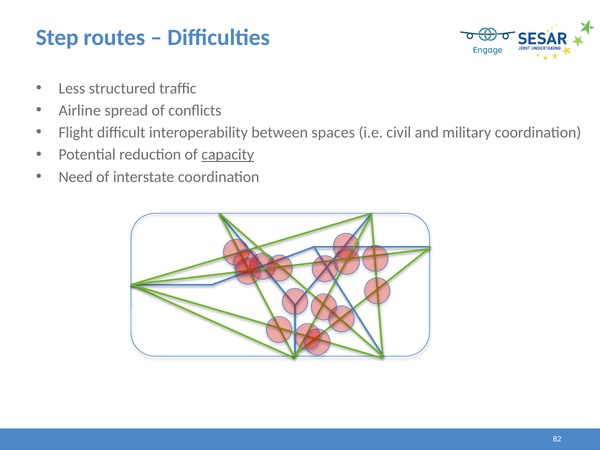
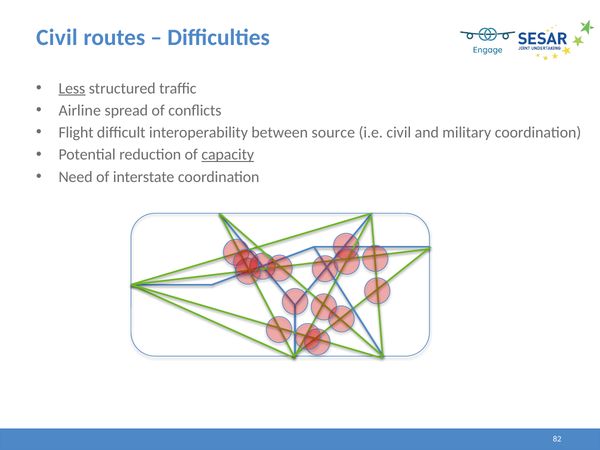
Step: Step -> Civil (57, 37)
Less underline: none -> present (72, 88)
spaces: spaces -> source (333, 133)
